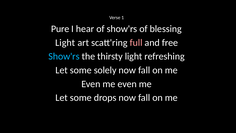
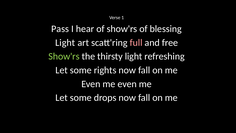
Pure: Pure -> Pass (60, 29)
Show'rs colour: light blue -> light green (64, 56)
solely: solely -> rights (105, 70)
